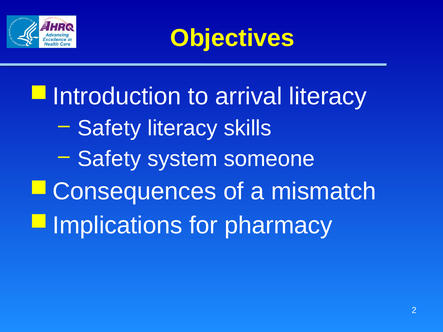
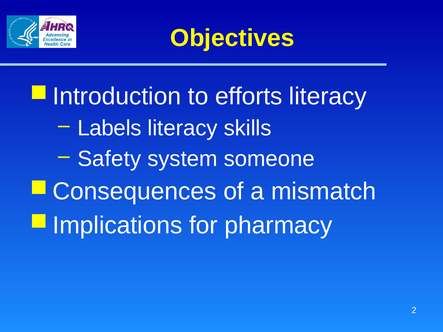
arrival: arrival -> efforts (249, 96)
Safety: Safety -> Labels (109, 128)
